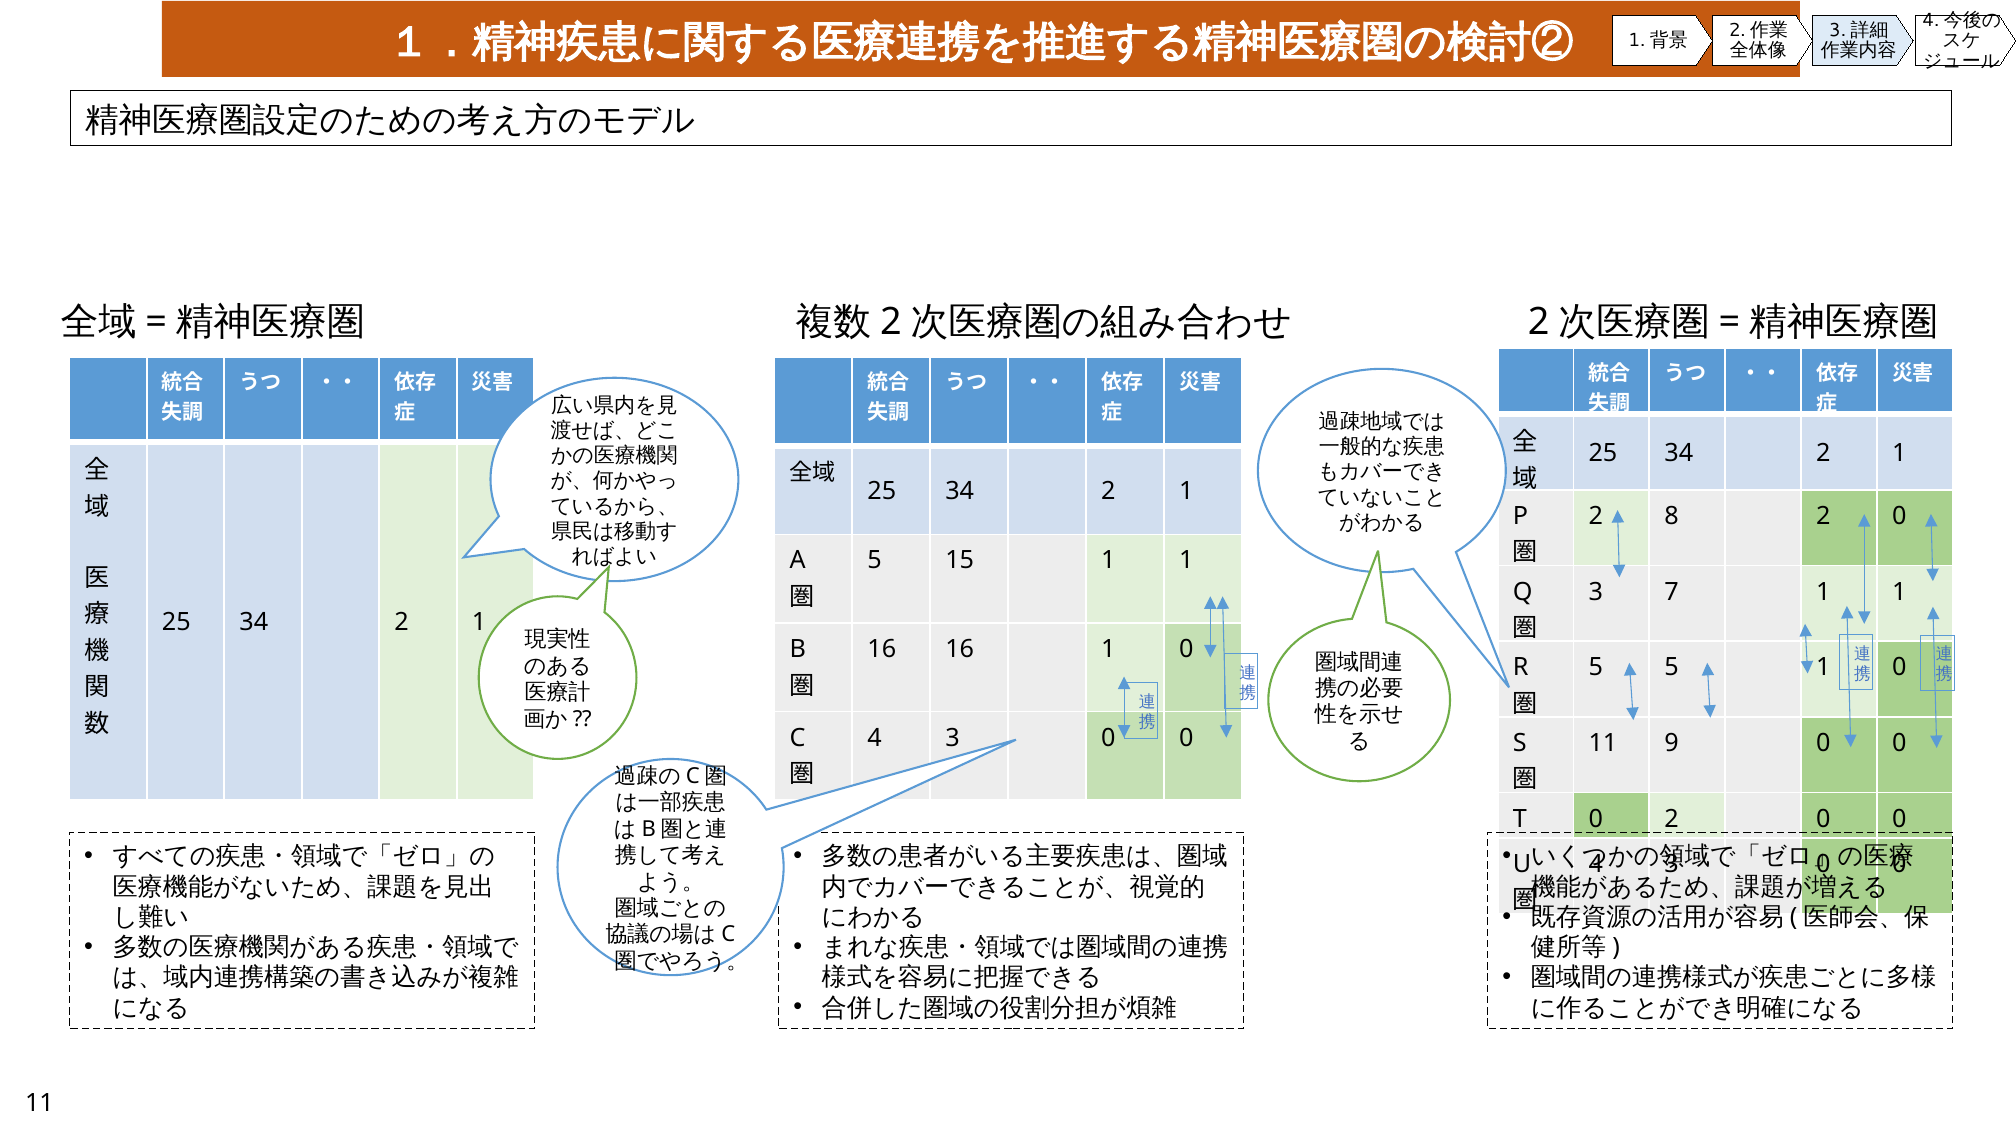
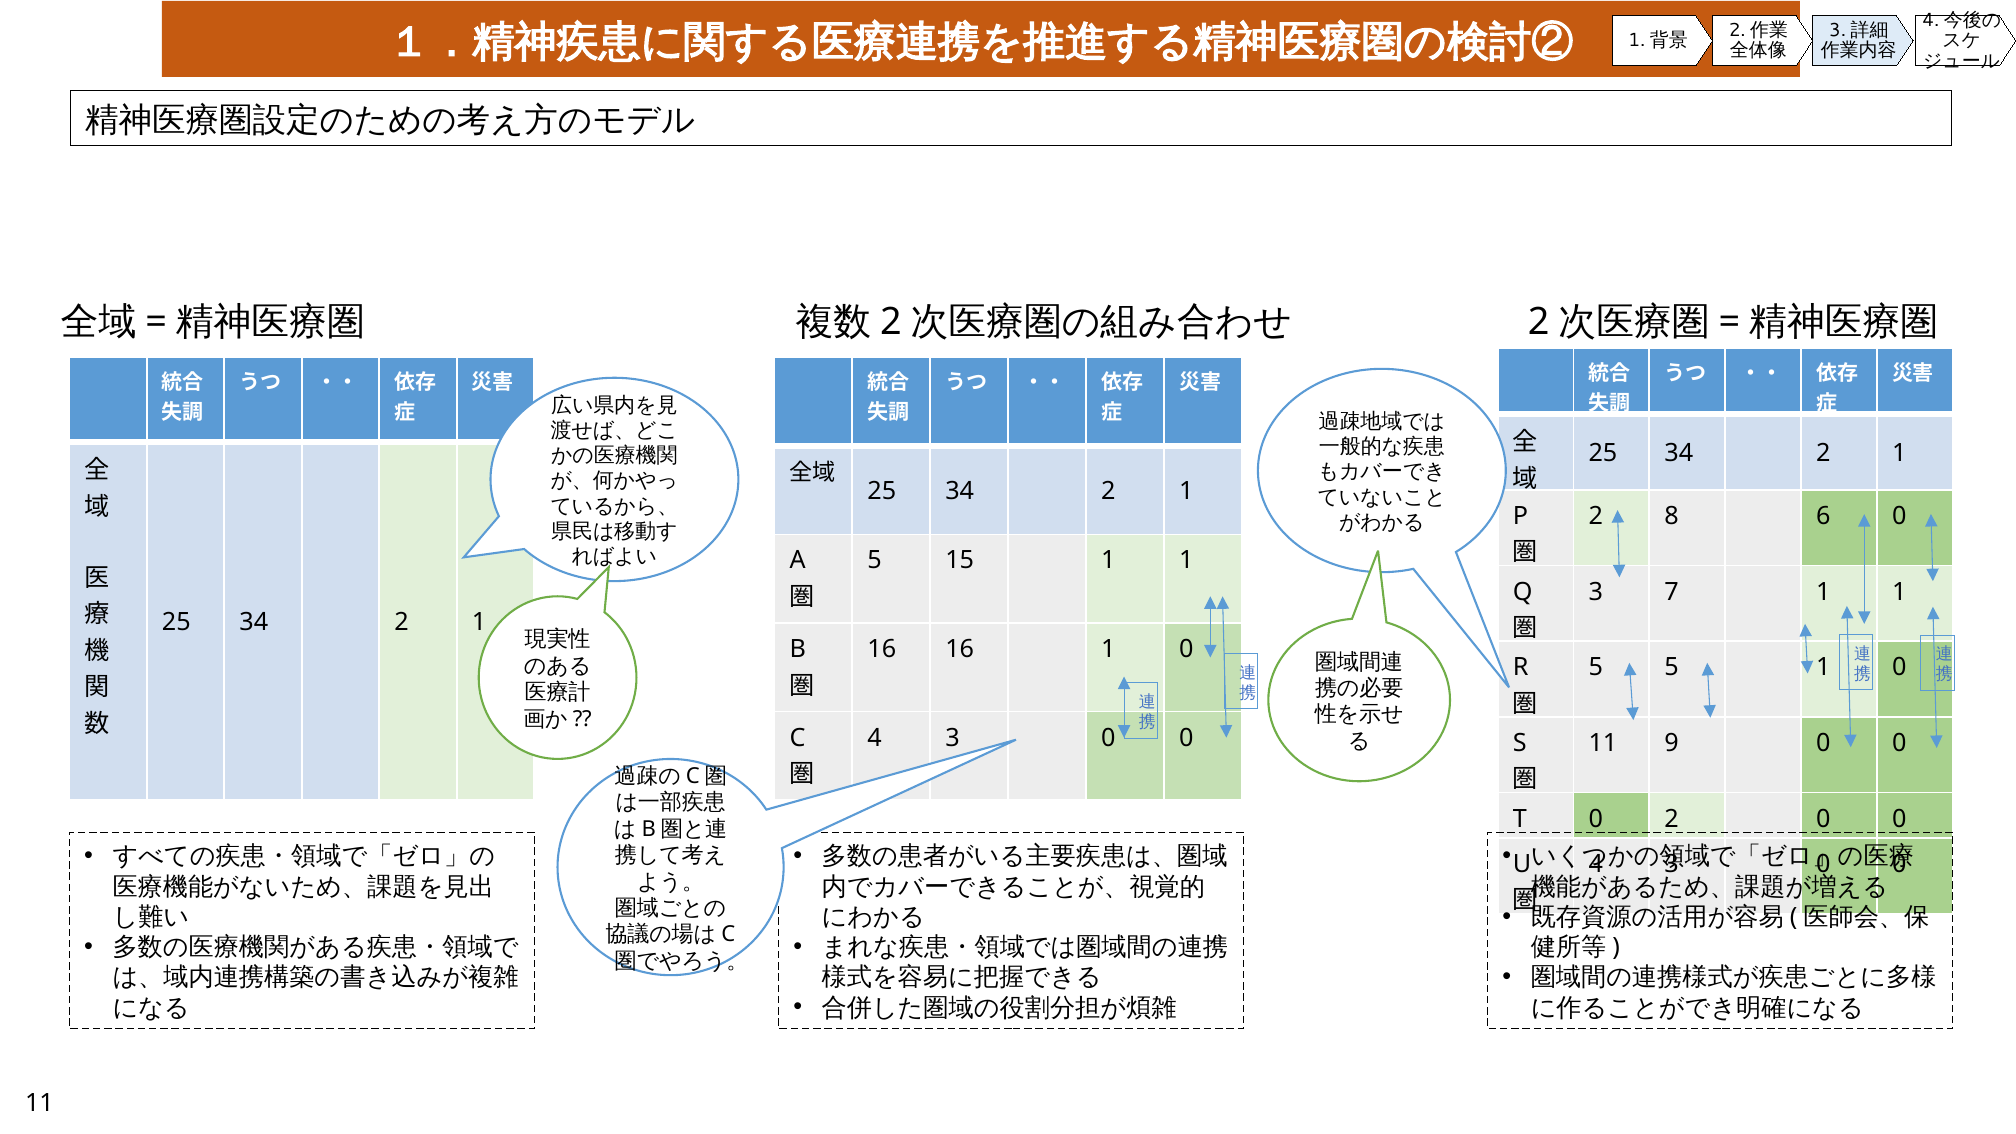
8 2: 2 -> 6 (1823, 516)
